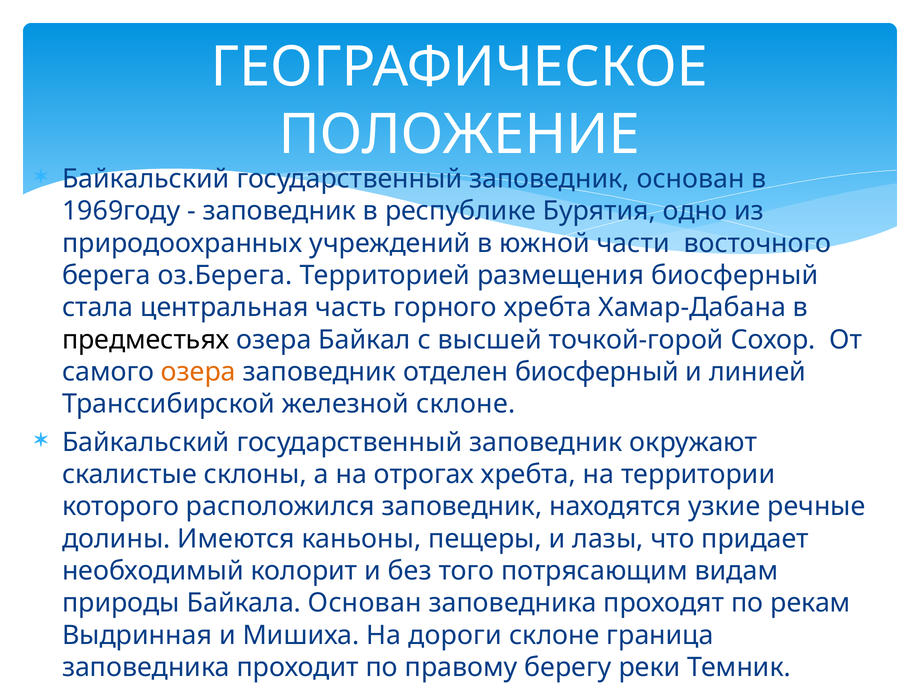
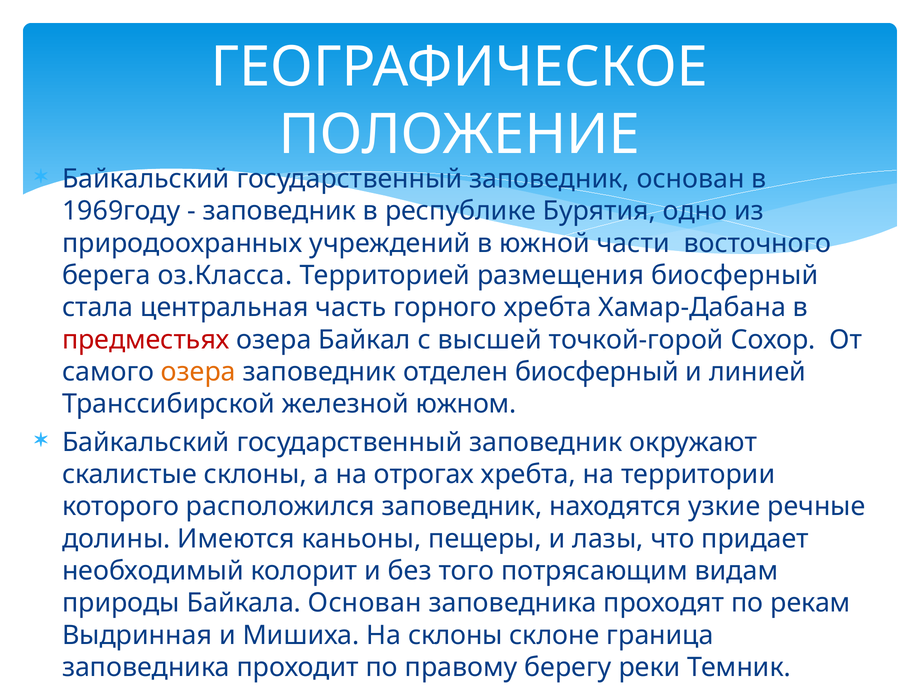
оз.Берега: оз.Берега -> оз.Класса (225, 276)
предместьях colour: black -> red (146, 340)
железной склоне: склоне -> южном (466, 404)
На дороги: дороги -> склоны (455, 635)
